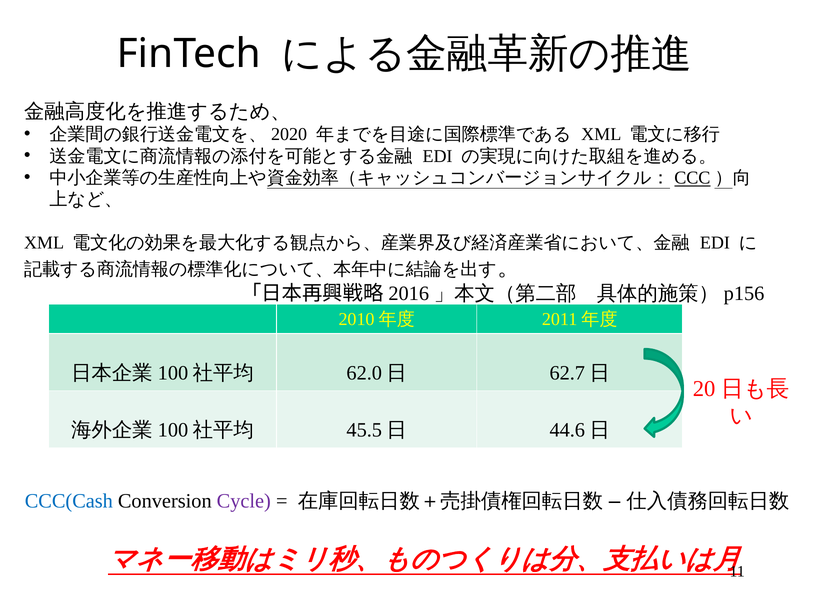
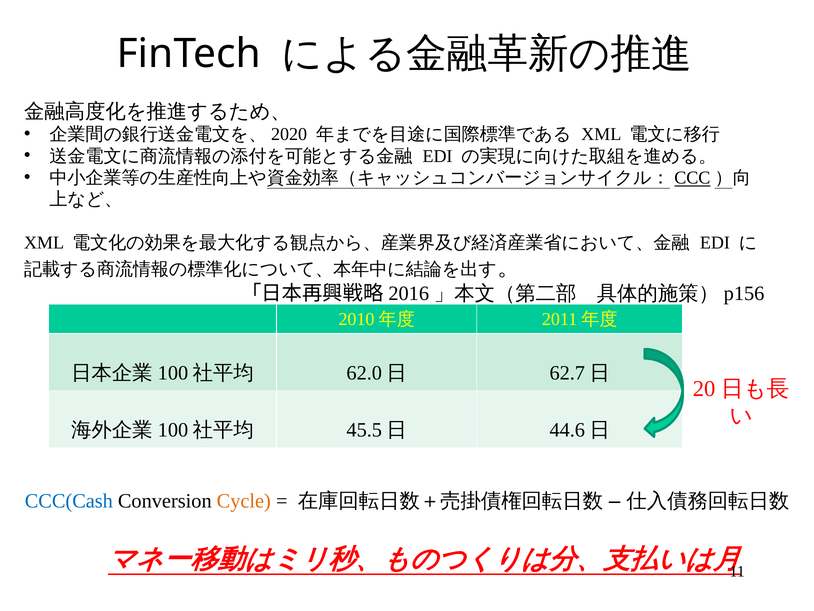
Cycle colour: purple -> orange (244, 501)
